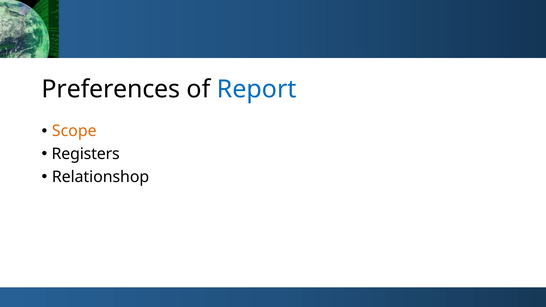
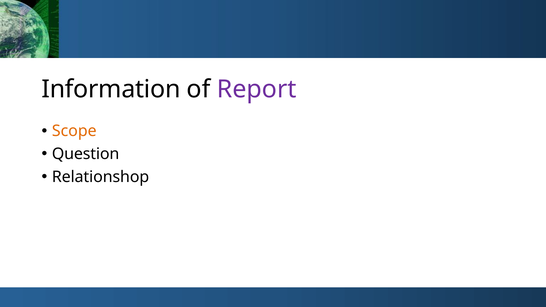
Preferences: Preferences -> Information (111, 89)
Report colour: blue -> purple (257, 89)
Registers: Registers -> Question (86, 154)
